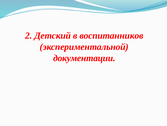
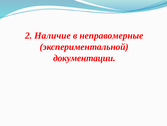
Детский: Детский -> Наличие (52, 35)
воспитанников: воспитанников -> неправомерные (111, 35)
